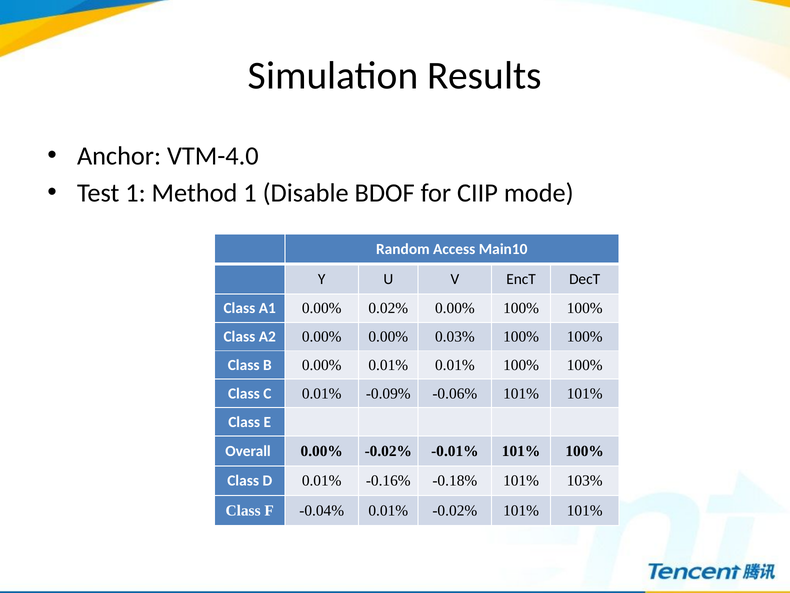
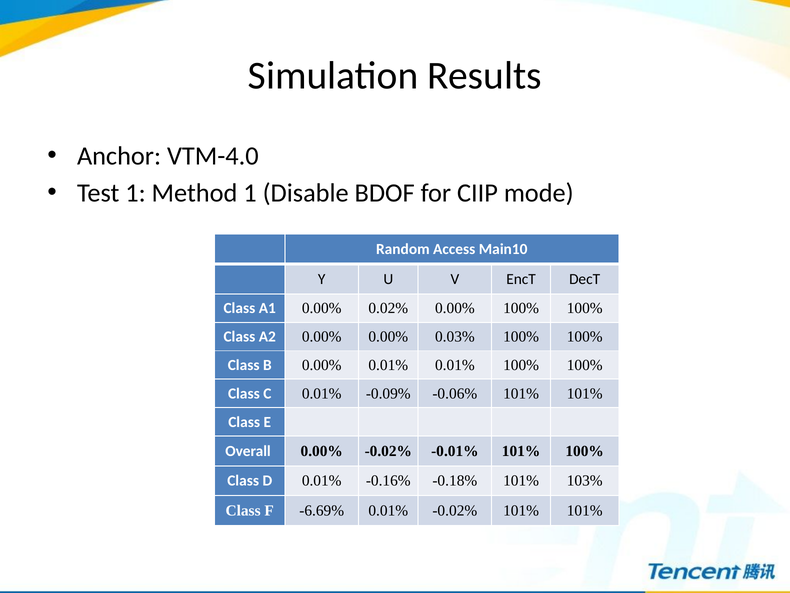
-0.04%: -0.04% -> -6.69% (322, 510)
